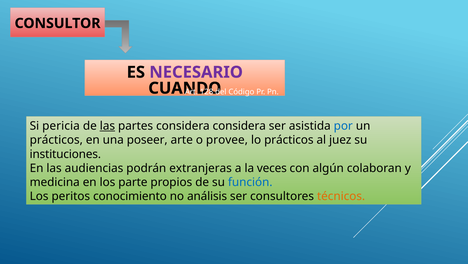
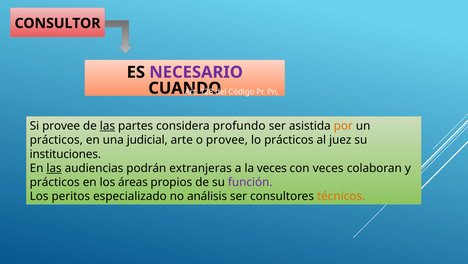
Si pericia: pericia -> provee (61, 126)
considera considera: considera -> profundo (239, 126)
por colour: blue -> orange (343, 126)
poseer: poseer -> judicial (147, 140)
las underline: none -> present (54, 168)
con algún: algún -> veces (328, 168)
medicina: medicina -> prácticos (55, 182)
parte: parte -> áreas (133, 182)
función colour: blue -> purple (250, 182)
conocimiento: conocimiento -> especializado (130, 196)
